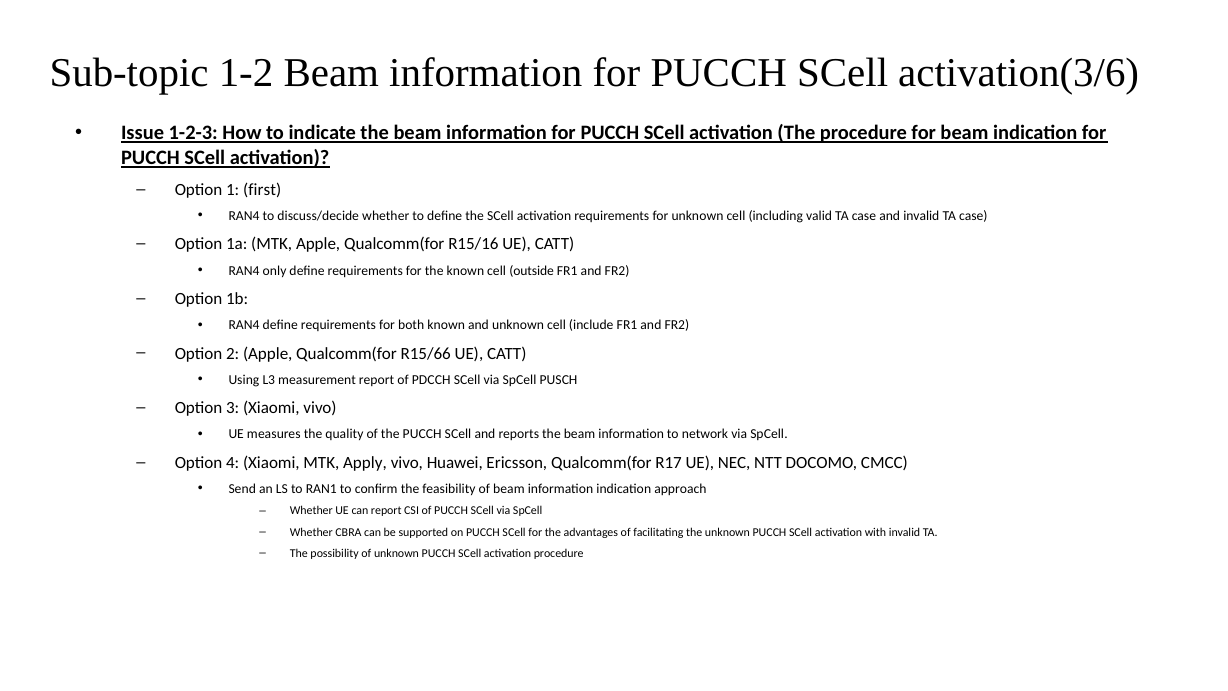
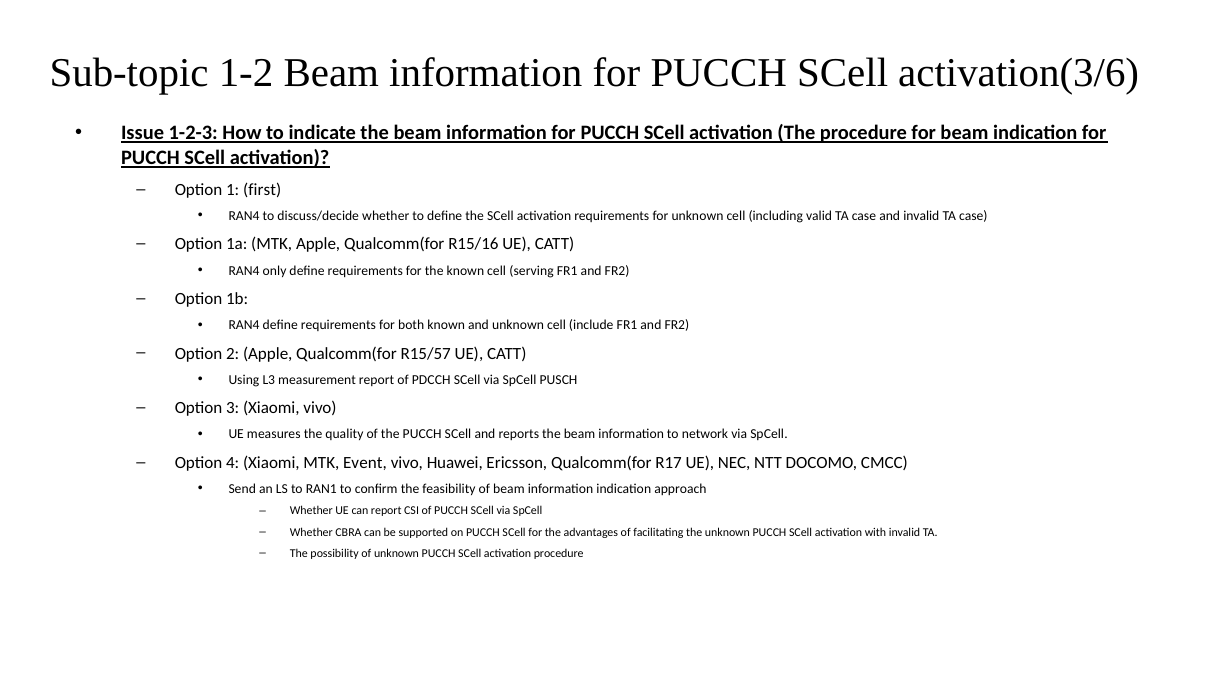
outside: outside -> serving (532, 270)
R15/66: R15/66 -> R15/57 (426, 353)
Apply: Apply -> Event (365, 462)
